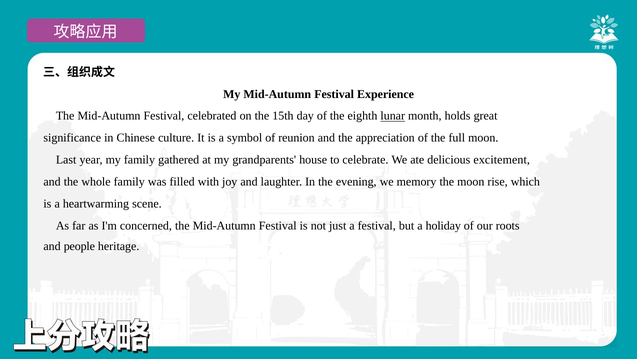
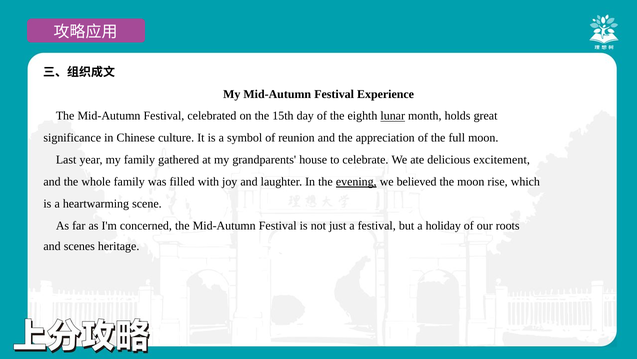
evening underline: none -> present (356, 181)
memory: memory -> believed (417, 181)
people: people -> scenes (79, 246)
